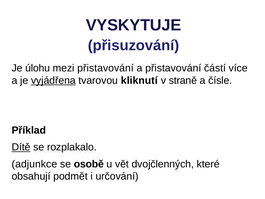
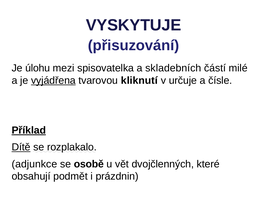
mezi přistavování: přistavování -> spisovatelka (106, 68)
a přistavování: přistavování -> skladebních (173, 68)
více: více -> milé (238, 68)
straně: straně -> určuje (183, 80)
Příklad underline: none -> present (29, 130)
určování: určování -> prázdnin (117, 176)
